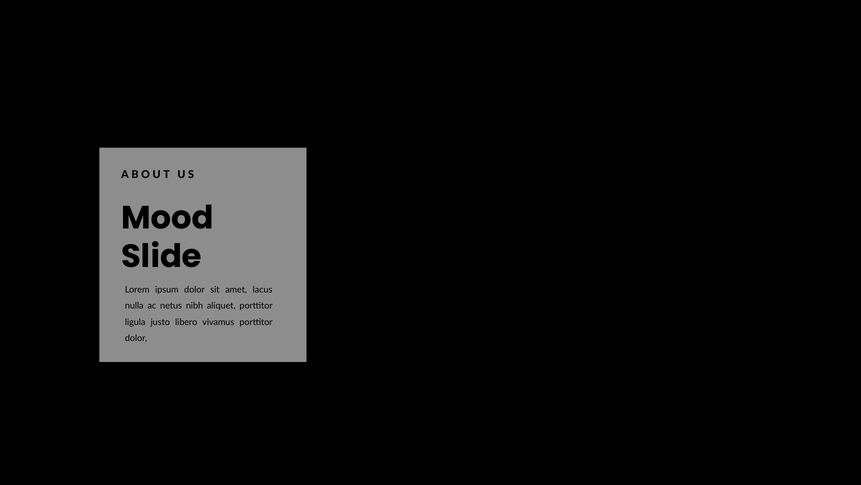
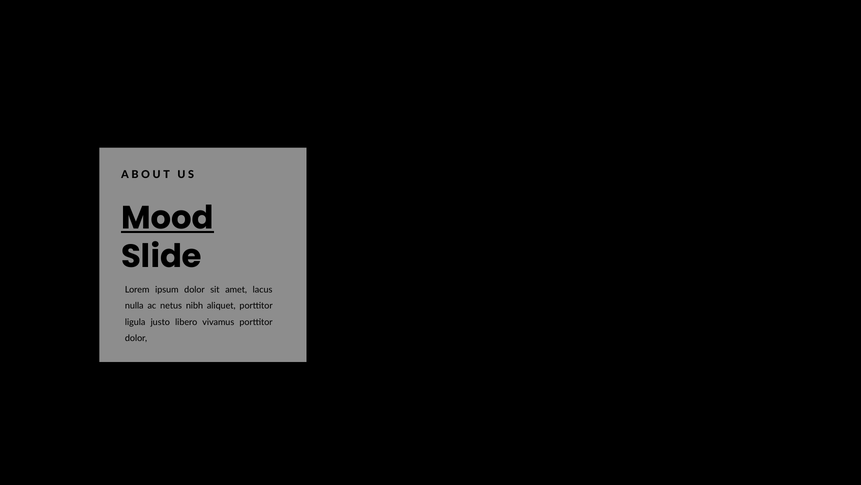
Mood underline: none -> present (168, 218)
